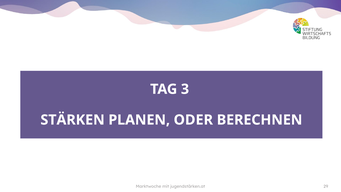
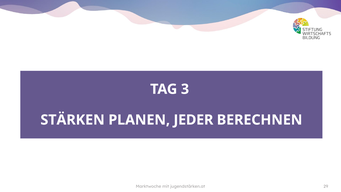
ODER: ODER -> JEDER (193, 120)
